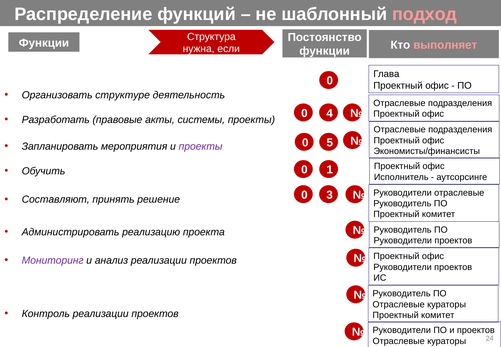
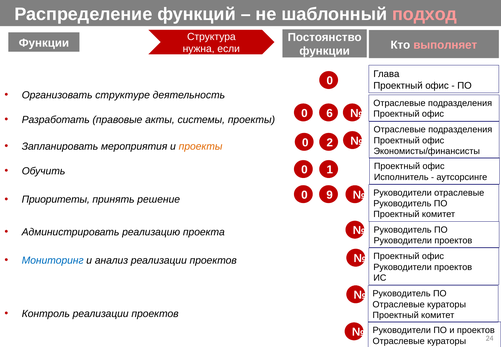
4: 4 -> 6 (330, 113)
5: 5 -> 2 (330, 143)
проекты colour: purple -> orange (201, 146)
3: 3 -> 9 (330, 195)
Составляют: Составляют -> Приоритеты (56, 199)
Мониторинг colour: purple -> blue (53, 260)
